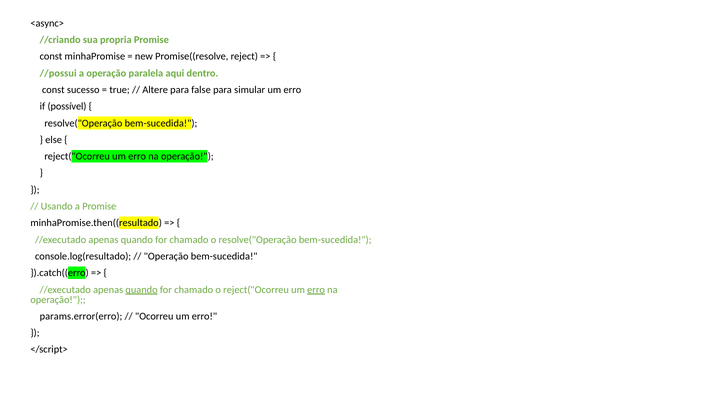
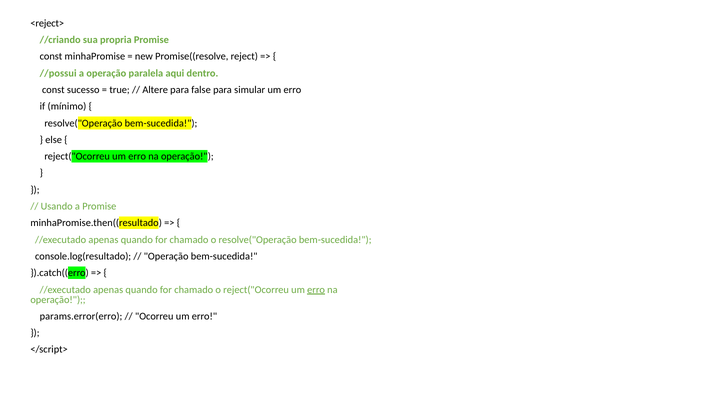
<async>: <async> -> <reject> (47, 23)
possível: possível -> mínimo (67, 107)
quando underline: present -> none (142, 290)
